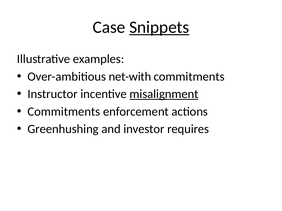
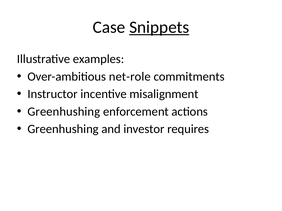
net-with: net-with -> net-role (130, 77)
misalignment underline: present -> none (164, 94)
Commitments: Commitments -> Greenhushing (64, 112)
